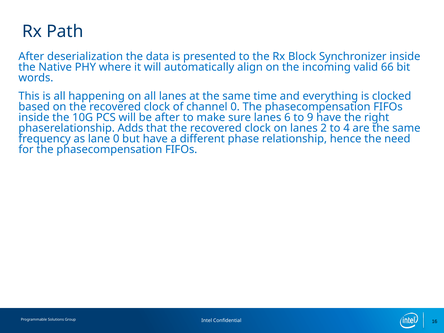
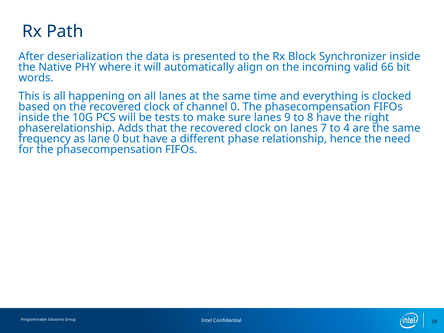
be after: after -> tests (167, 117)
6: 6 -> 9 (287, 117)
9: 9 -> 8 (310, 117)
2: 2 -> 7 (324, 128)
